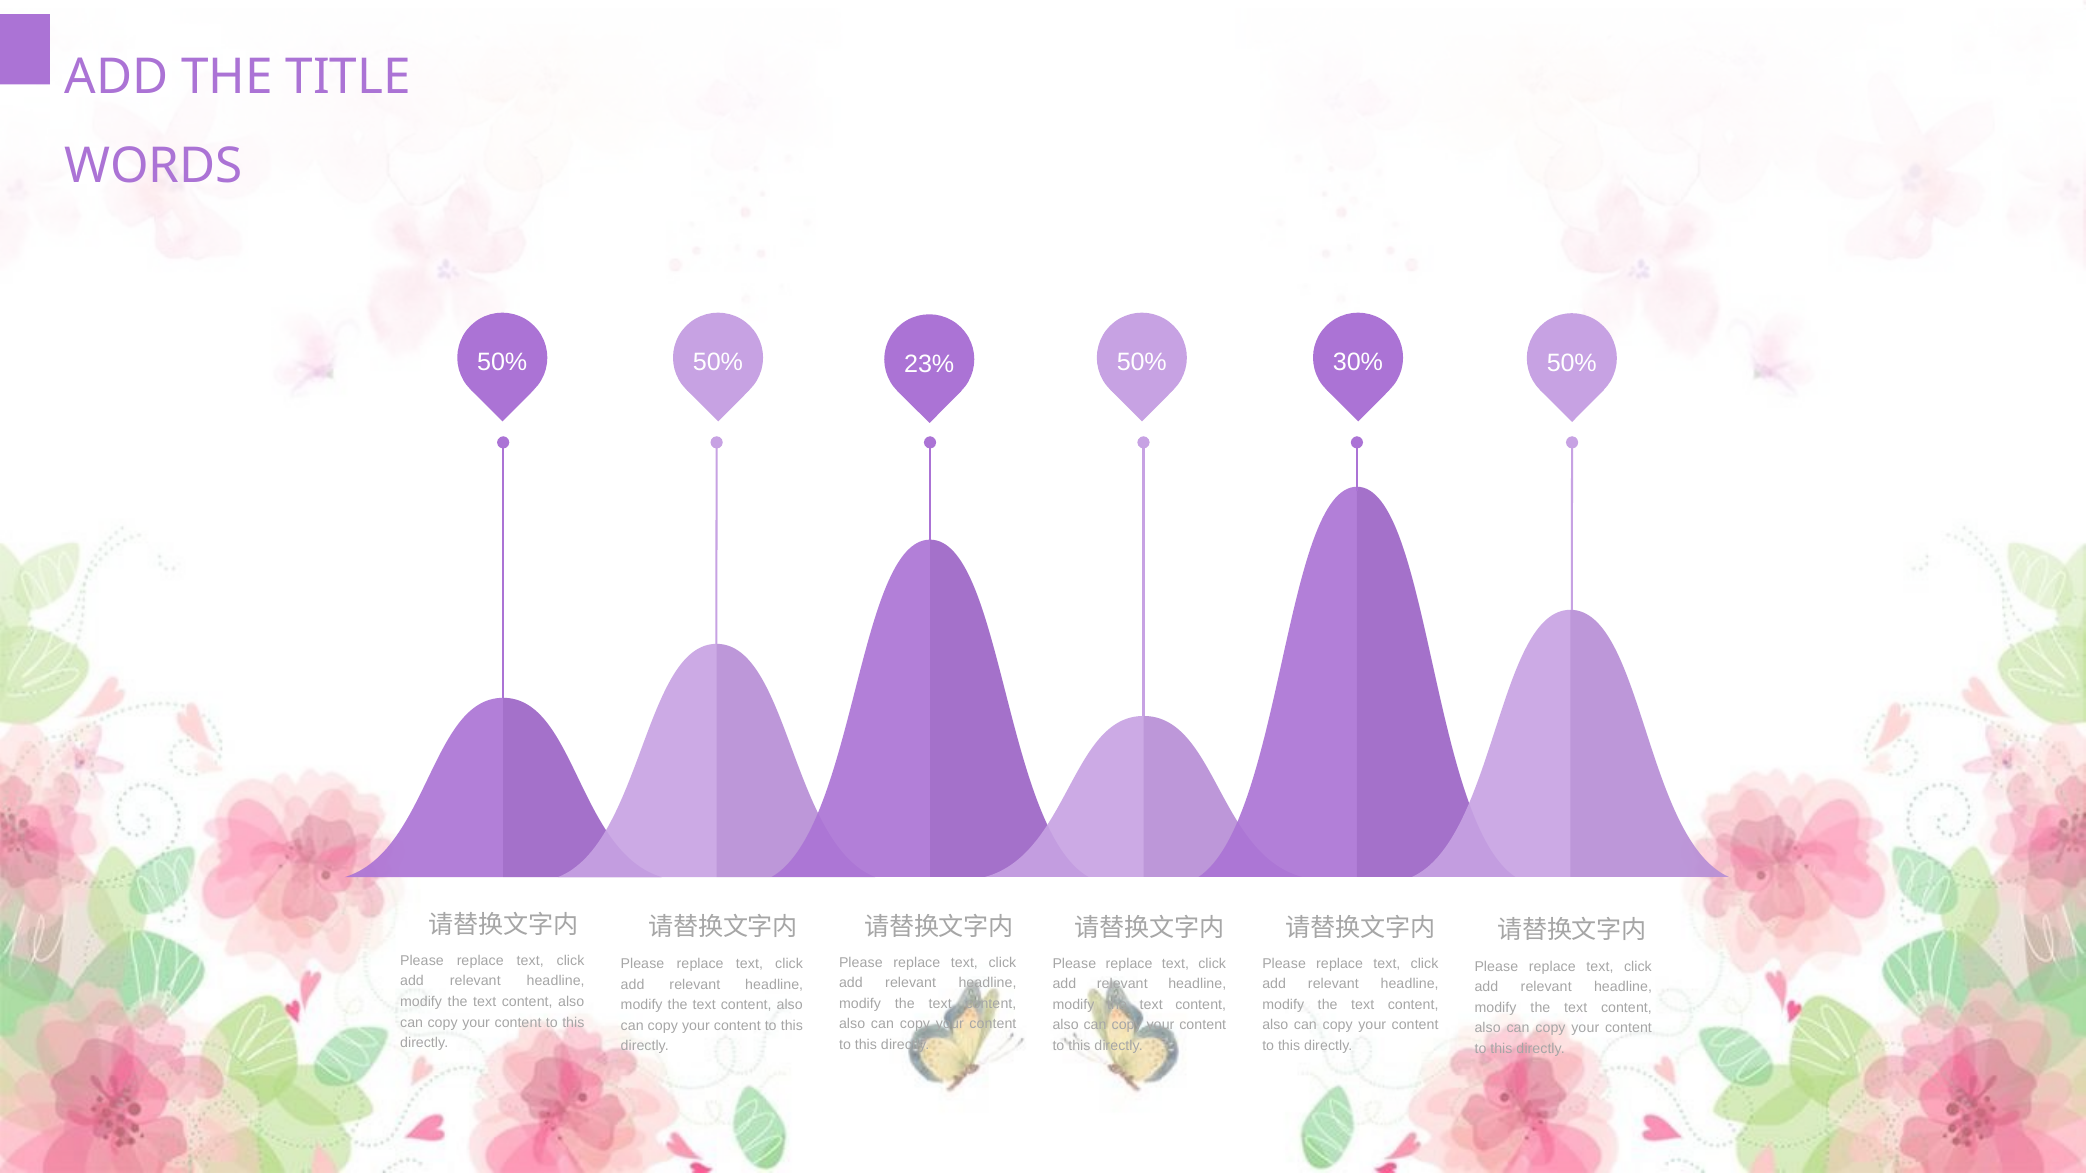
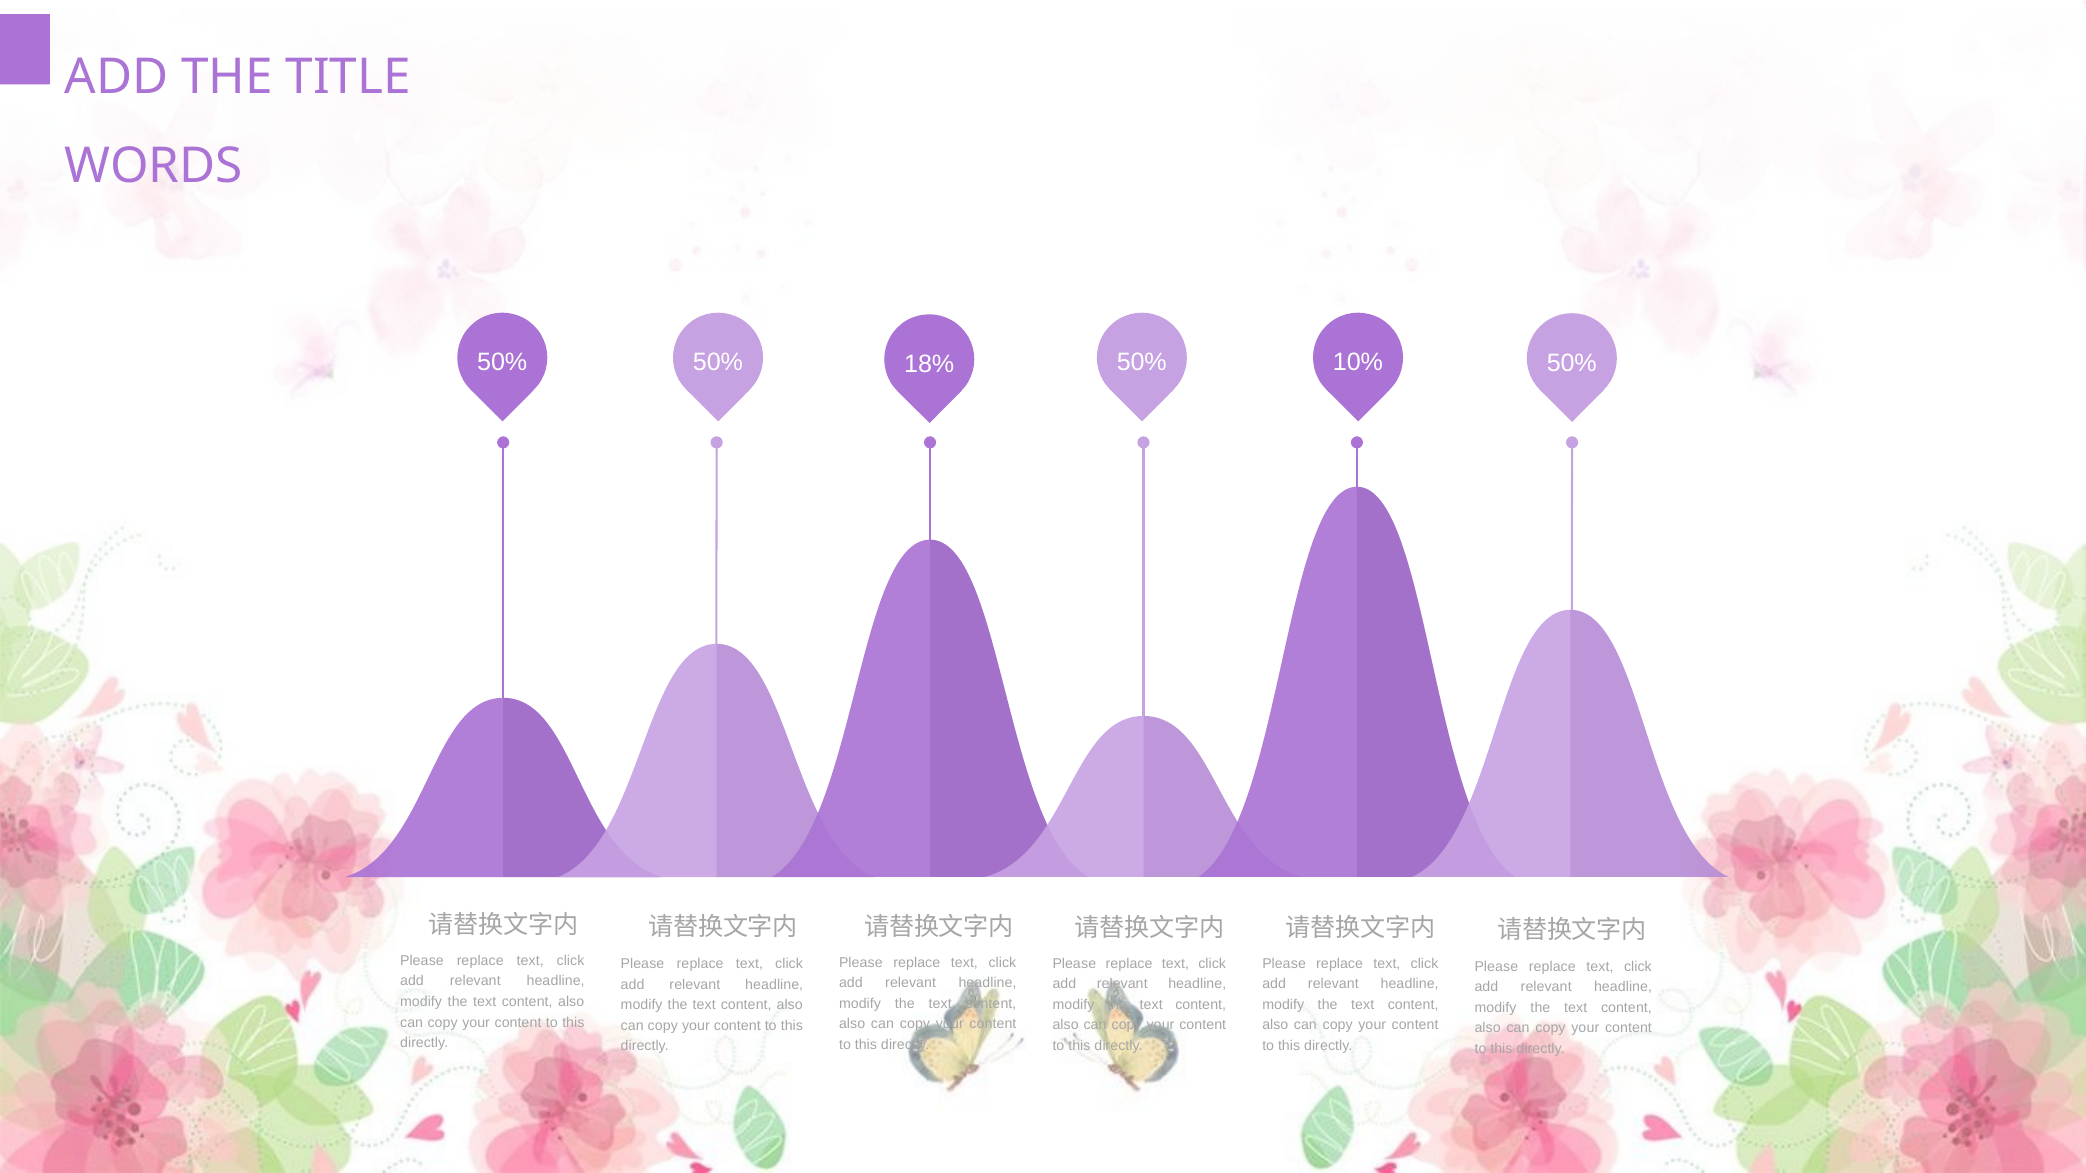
23%: 23% -> 18% (929, 364)
30%: 30% -> 10% (1358, 362)
